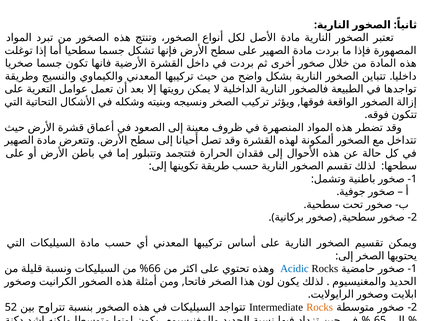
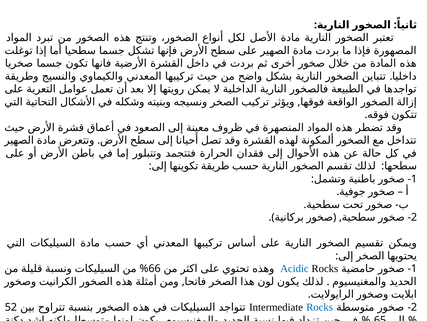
Rocks colour: orange -> blue (320, 307)
